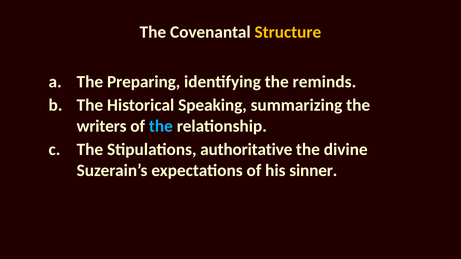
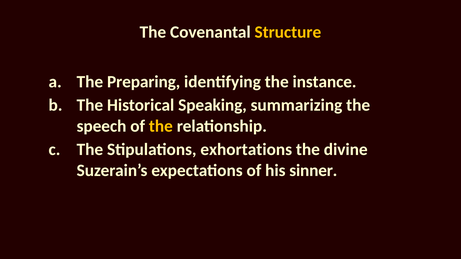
reminds: reminds -> instance (325, 82)
writers: writers -> speech (102, 126)
the colour: light blue -> yellow (161, 126)
authoritative: authoritative -> exhortations (246, 150)
